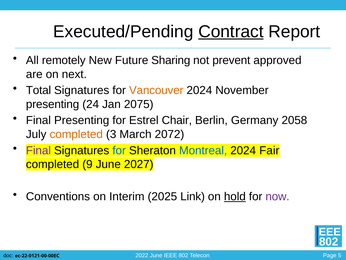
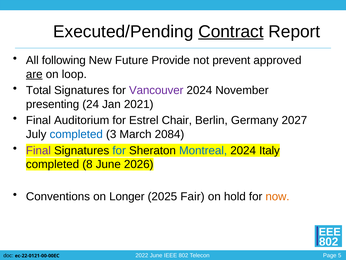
remotely: remotely -> following (64, 60)
Sharing: Sharing -> Provide (171, 60)
are underline: none -> present (34, 74)
next: next -> loop (74, 74)
Vancouver colour: orange -> purple (156, 90)
2075: 2075 -> 2021 (139, 104)
Final Presenting: Presenting -> Auditorium (82, 120)
2058: 2058 -> 2027 (294, 120)
completed colour: orange -> blue (76, 134)
2072: 2072 -> 2084 (169, 134)
Fair: Fair -> Italy (269, 150)
9: 9 -> 8 (87, 164)
2027: 2027 -> 2026 (139, 164)
Interim: Interim -> Longer (127, 196)
Link: Link -> Fair (192, 196)
hold underline: present -> none (235, 196)
now colour: purple -> orange (277, 196)
